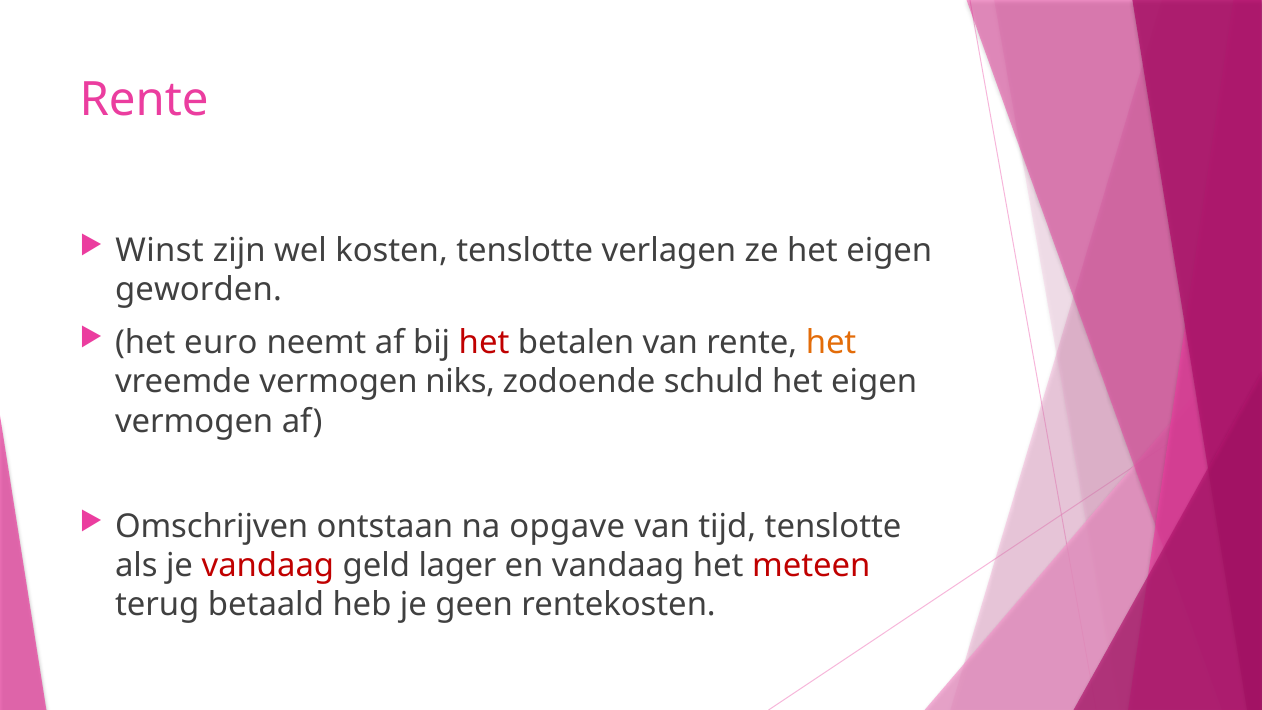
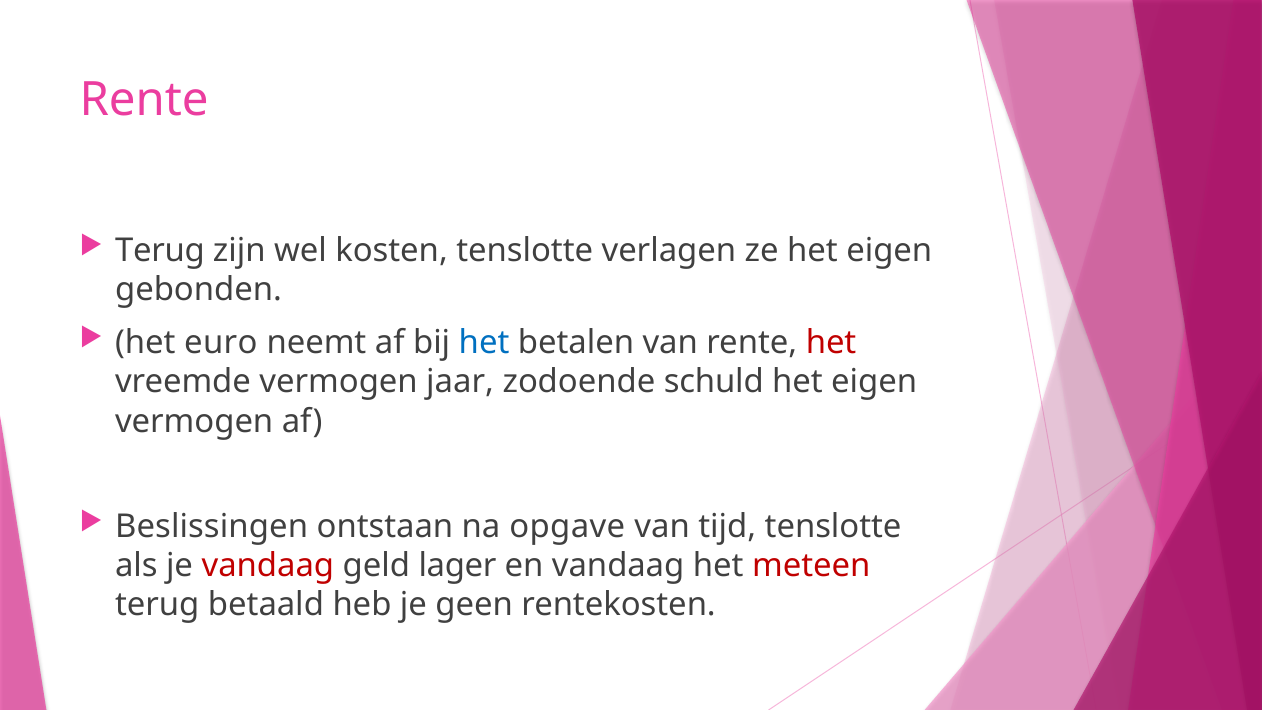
Winst: Winst -> Terug (160, 250)
geworden: geworden -> gebonden (199, 290)
het colour: red -> blue (484, 342)
het colour: orange -> red (831, 342)
niks: niks -> jaar (460, 382)
Omschrijven: Omschrijven -> Beslissingen (212, 526)
